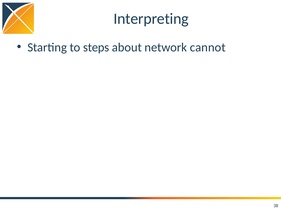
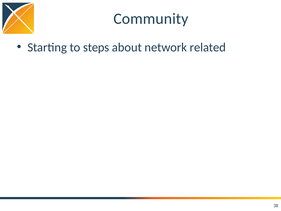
Interpreting: Interpreting -> Community (151, 19)
cannot: cannot -> related (208, 47)
